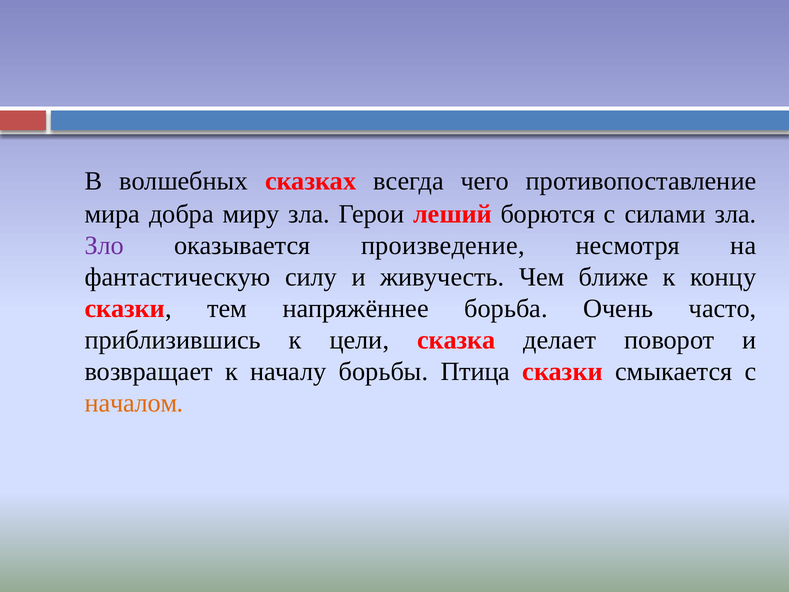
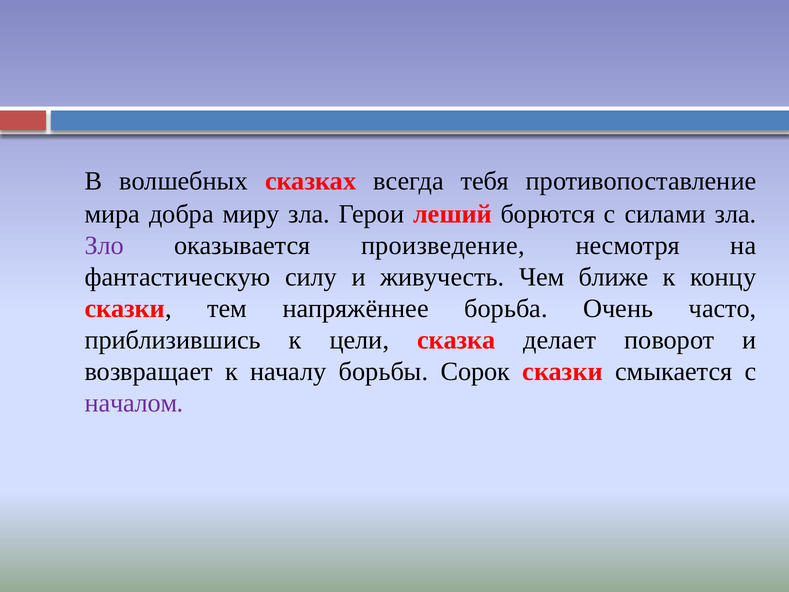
чего: чего -> тебя (485, 181)
Птица: Птица -> Сорок (475, 372)
началом colour: orange -> purple (134, 403)
